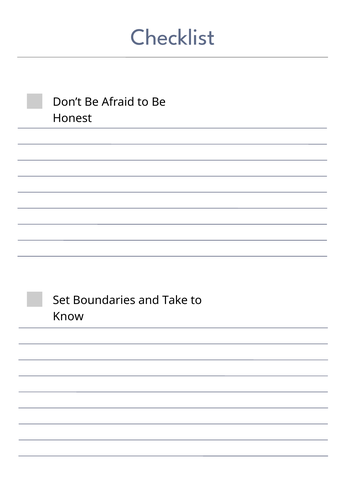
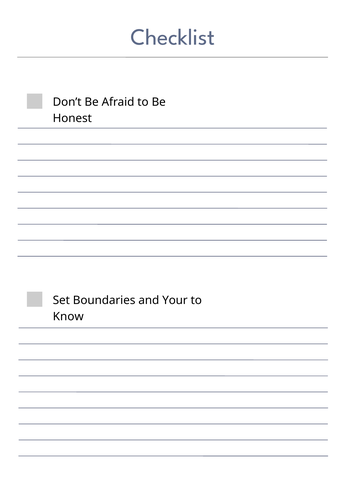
Take: Take -> Your (175, 300)
